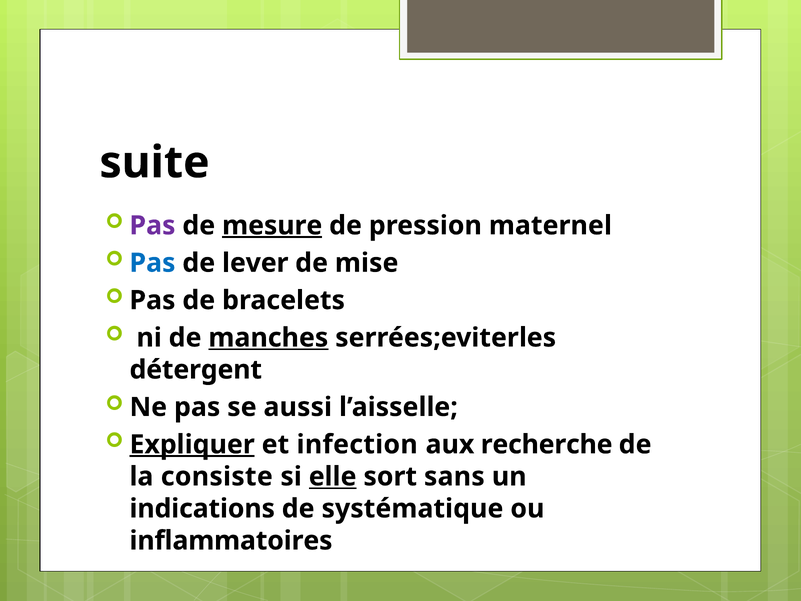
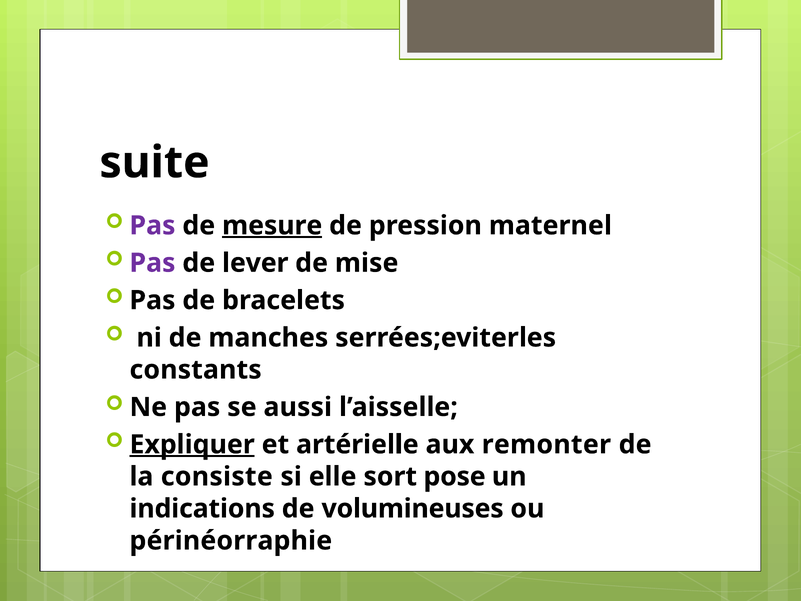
Pas colour: blue -> purple (152, 263)
manches underline: present -> none (268, 338)
détergent: détergent -> constants (196, 370)
infection: infection -> artérielle (357, 444)
recherche: recherche -> remonter (546, 444)
elle underline: present -> none (333, 476)
sans: sans -> pose (455, 476)
systématique: systématique -> volumineuses (413, 508)
inflammatoires: inflammatoires -> périnéorraphie (231, 540)
